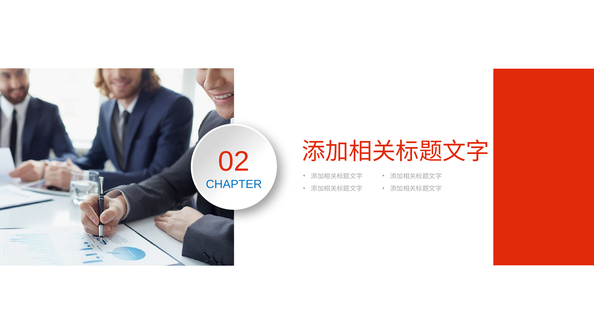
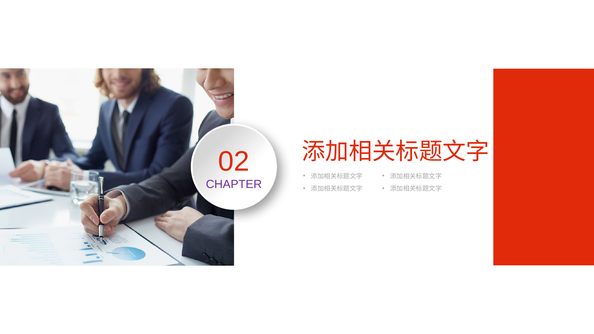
CHAPTER colour: blue -> purple (234, 185)
